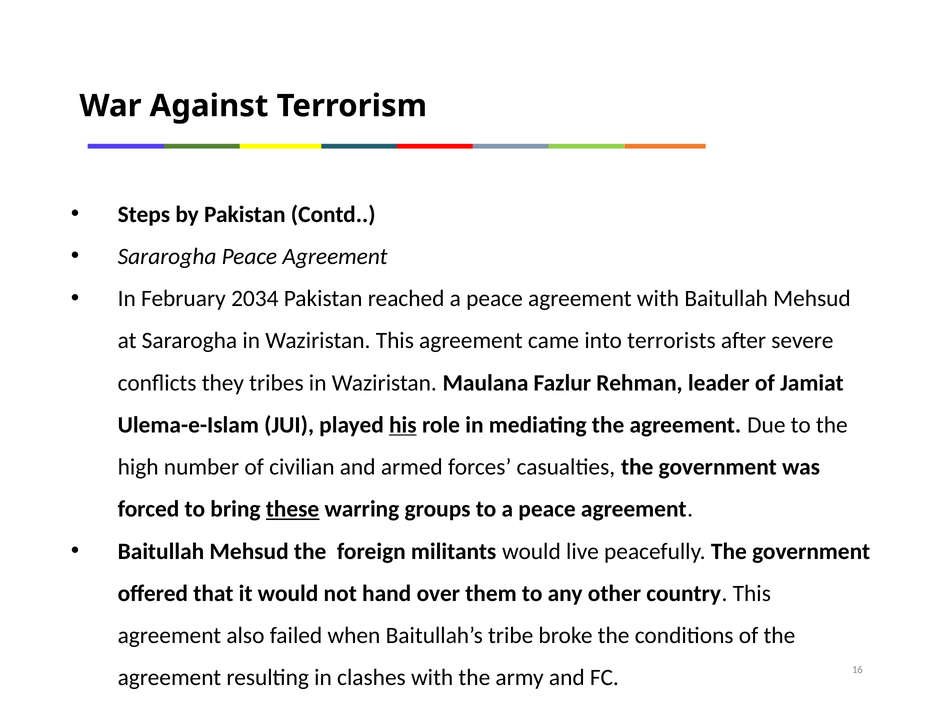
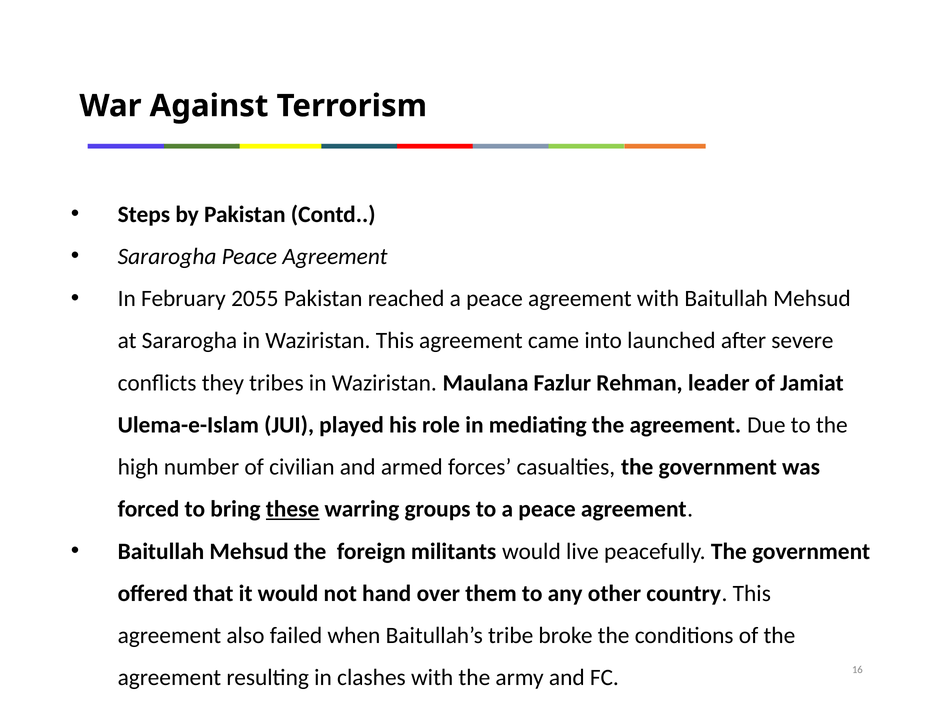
2034: 2034 -> 2055 (255, 299)
terrorists: terrorists -> launched (671, 341)
his underline: present -> none (403, 425)
